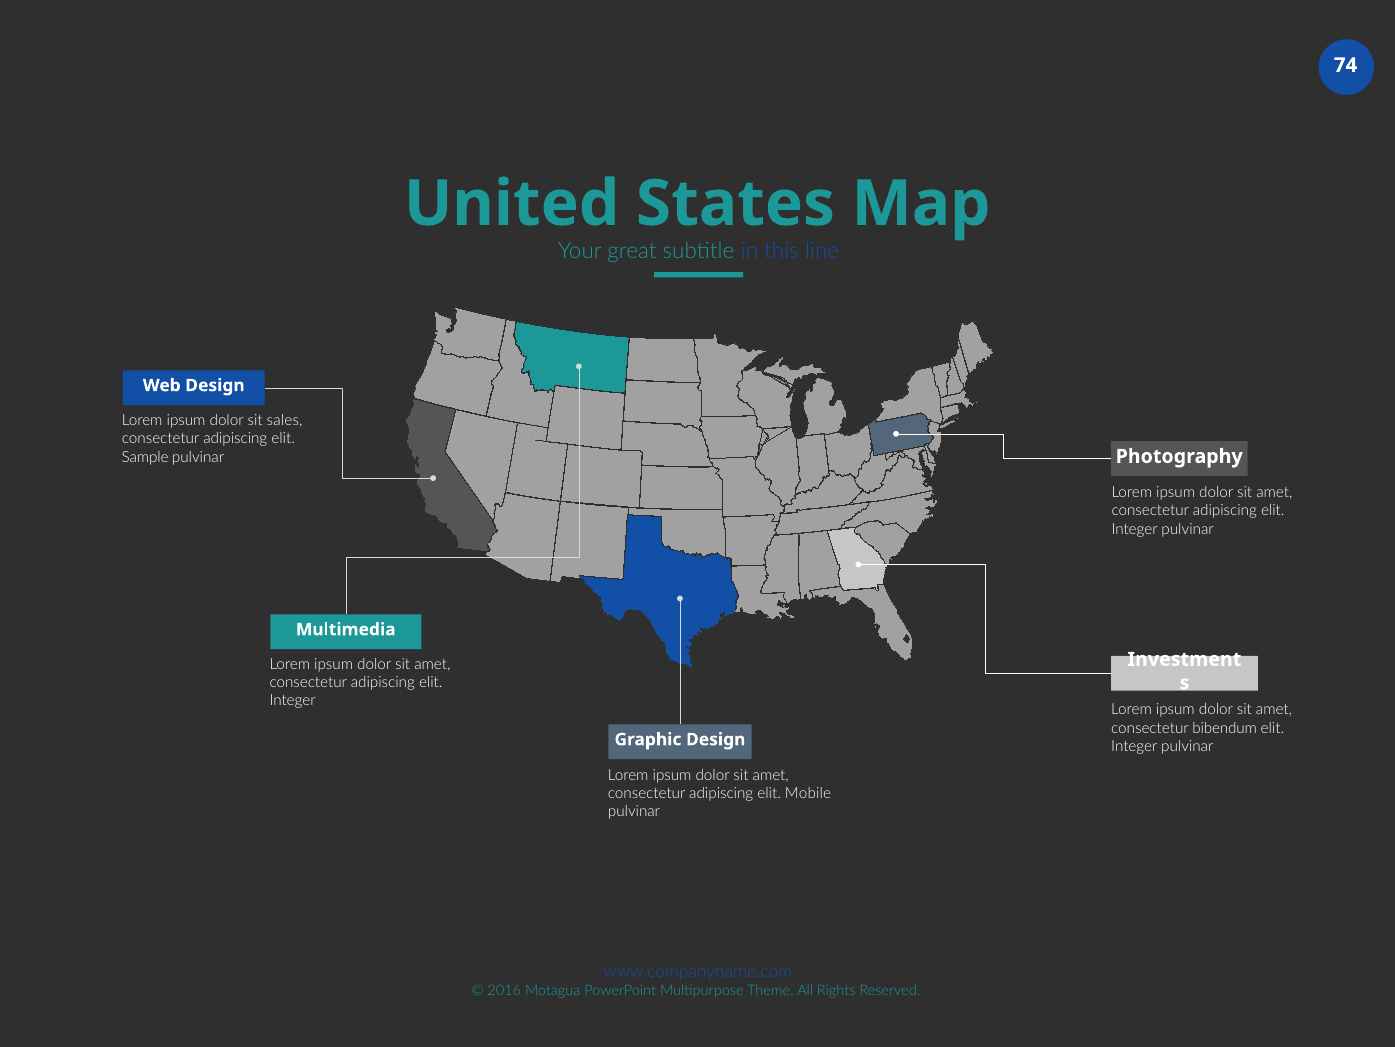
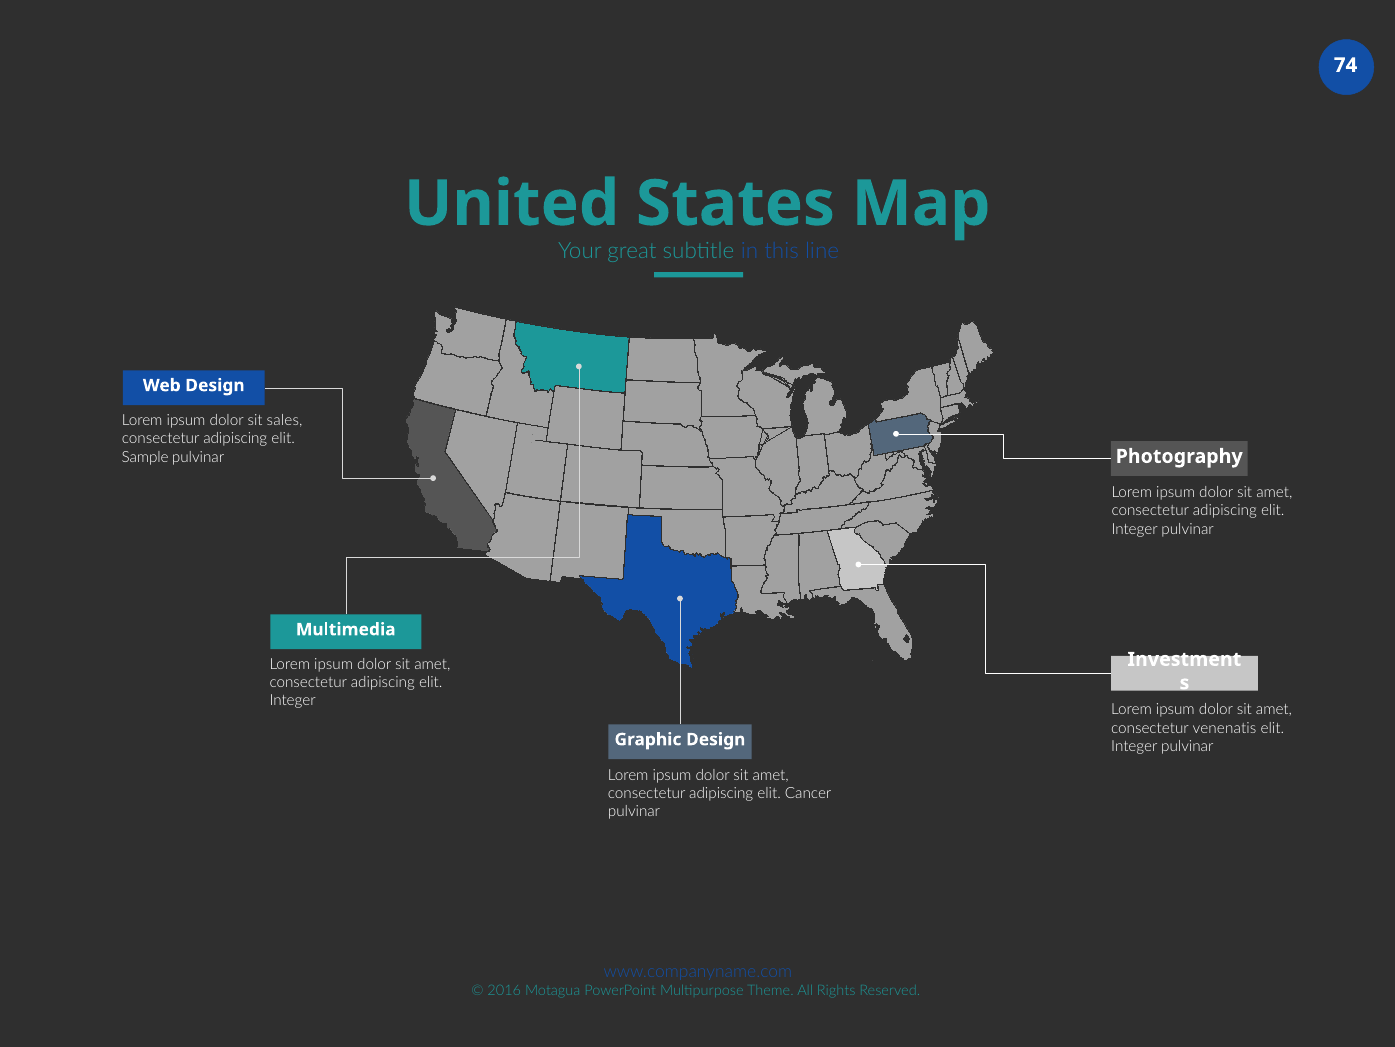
bibendum: bibendum -> venenatis (1224, 727)
Mobile: Mobile -> Cancer (808, 793)
